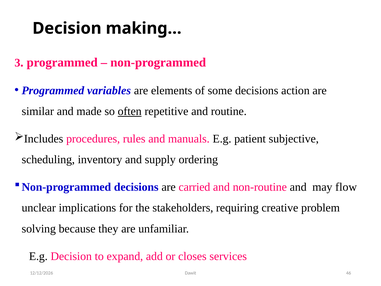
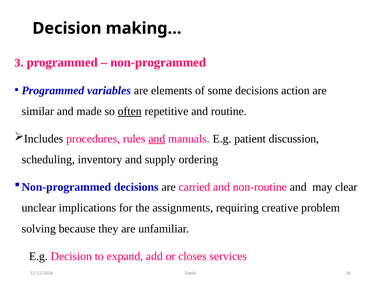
and underline: none -> present (157, 139)
subjective: subjective -> discussion (294, 139)
flow: flow -> clear (346, 187)
stakeholders: stakeholders -> assignments (183, 208)
